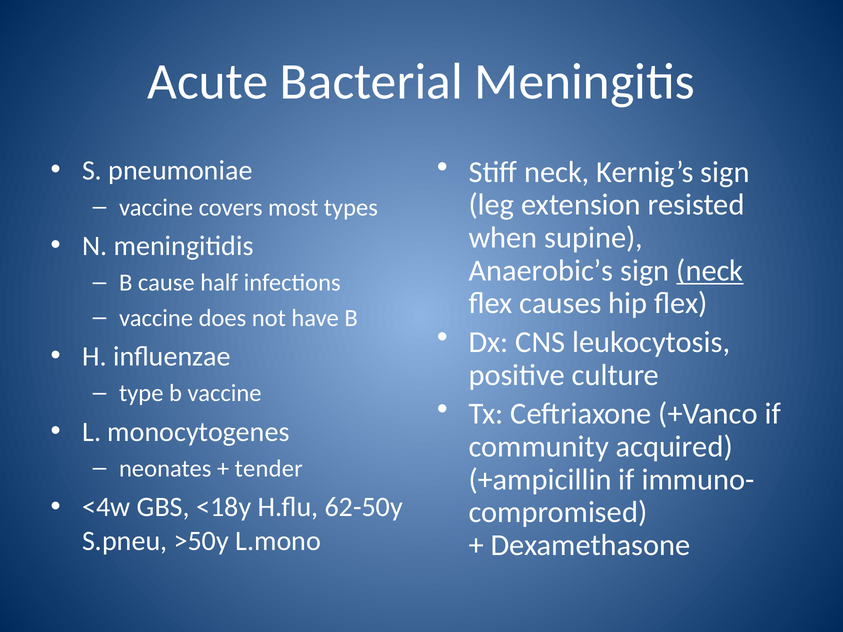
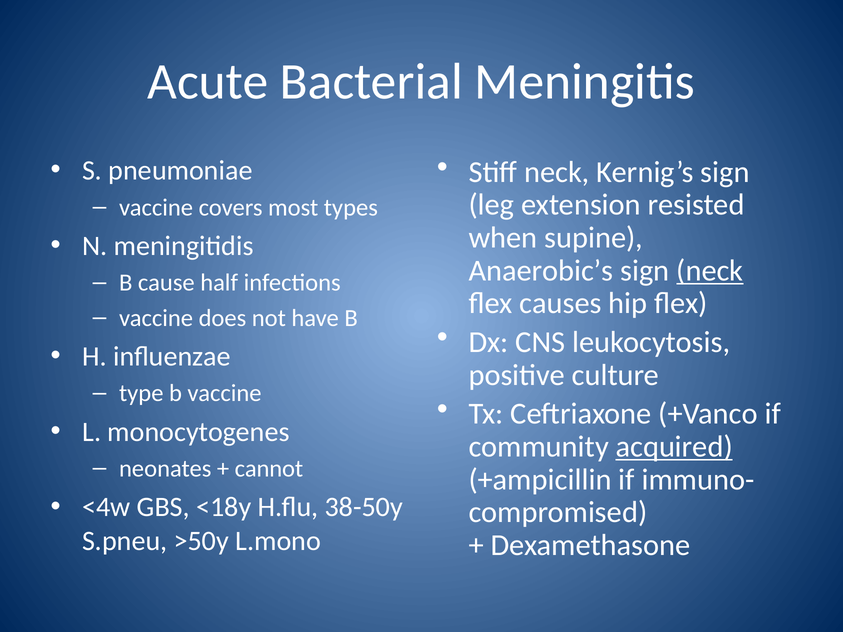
acquired underline: none -> present (674, 447)
tender: tender -> cannot (269, 469)
62-50y: 62-50y -> 38-50y (364, 507)
